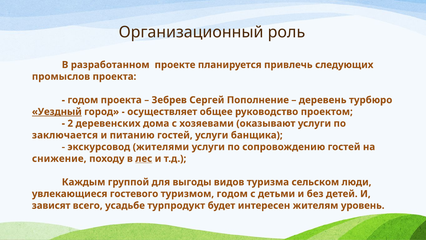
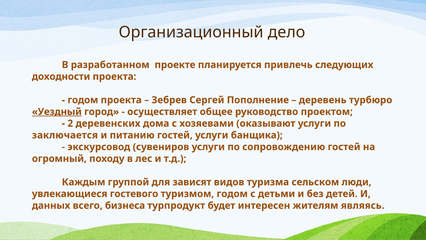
роль: роль -> дело (286, 32)
промыслов: промыслов -> доходности (61, 76)
жителями: жителями -> сувениров (161, 147)
снижение: снижение -> огромный (59, 158)
лес underline: present -> none (144, 158)
выгоды: выгоды -> зависят (192, 182)
зависят: зависят -> данных (51, 205)
усадьбе: усадьбе -> бизнеса (125, 205)
уровень: уровень -> являясь (363, 205)
